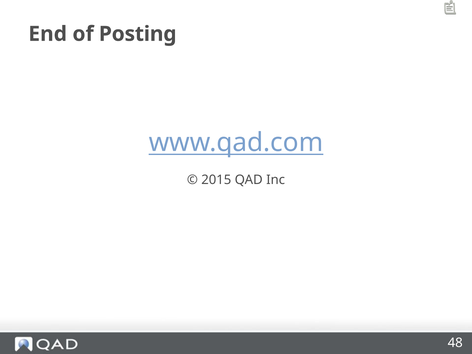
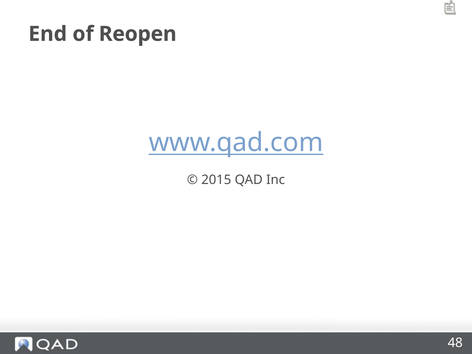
Posting: Posting -> Reopen (138, 34)
